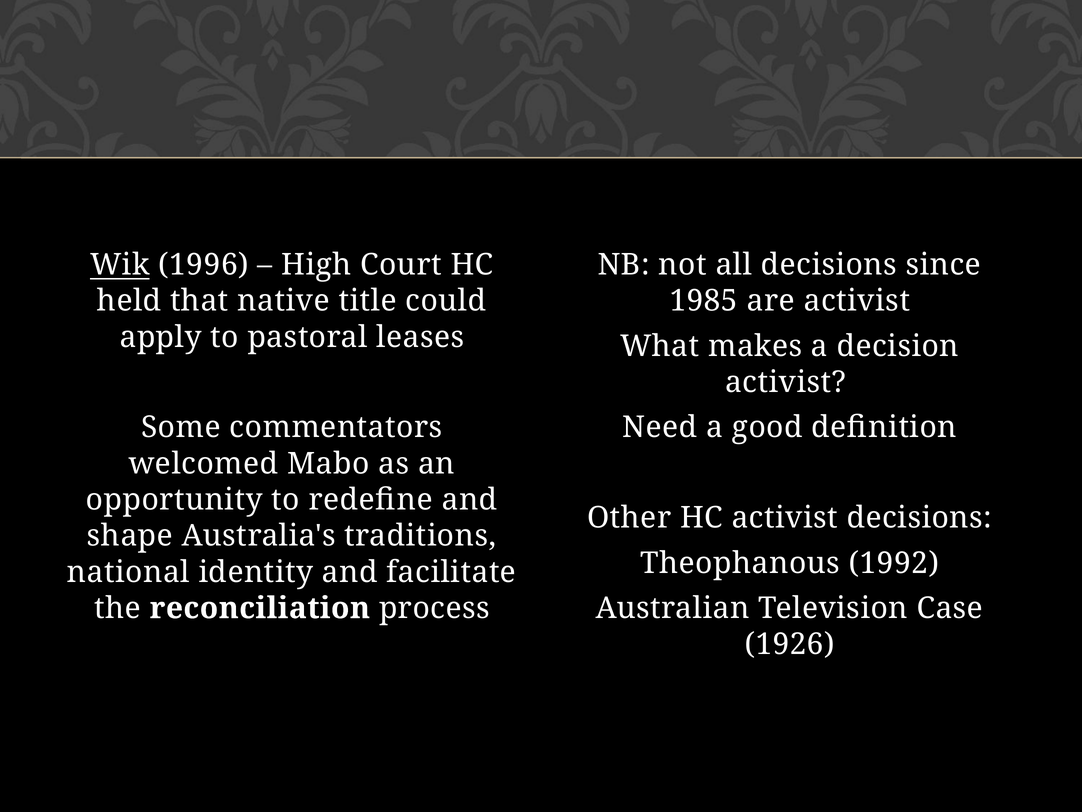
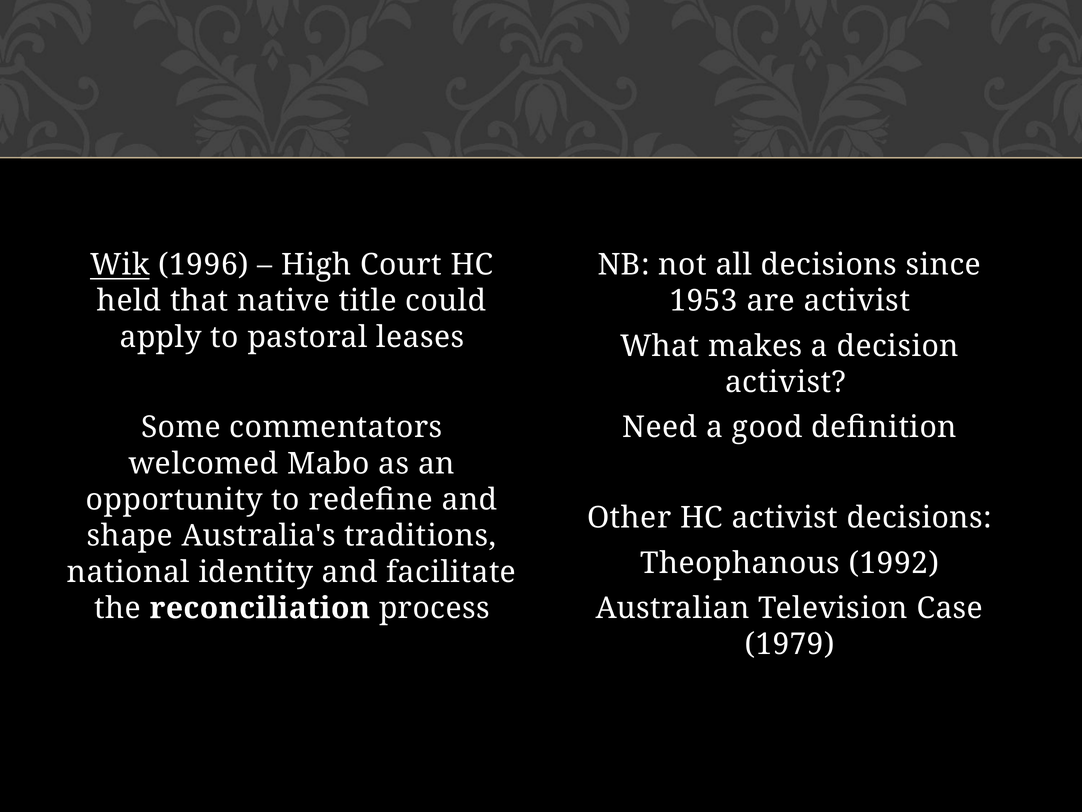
1985: 1985 -> 1953 (704, 301)
1926: 1926 -> 1979 (790, 644)
